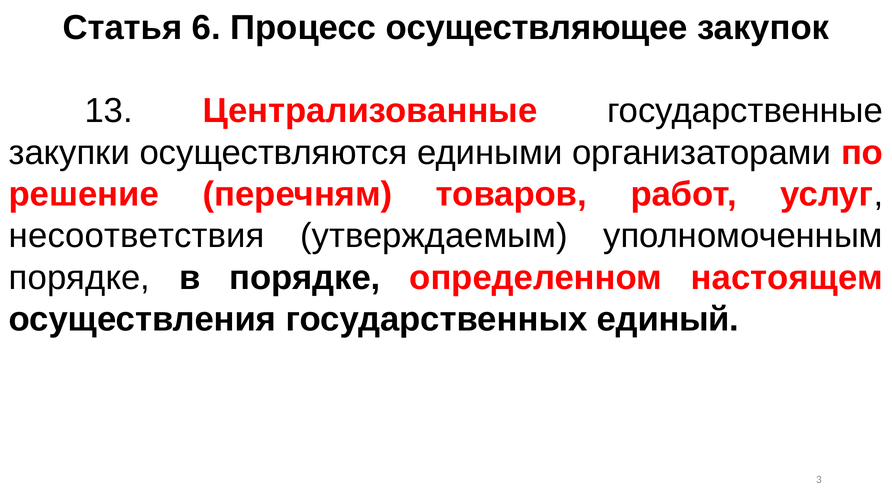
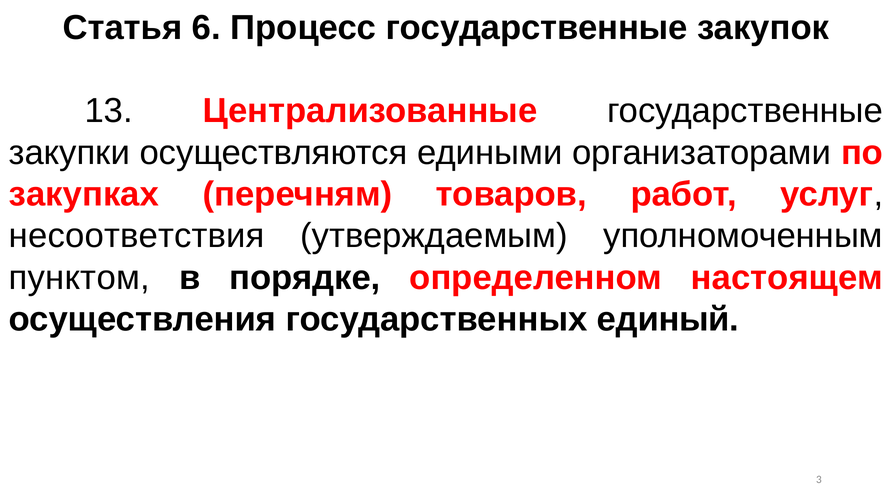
Процесс осуществляющее: осуществляющее -> государственные (537, 28)
решение: решение -> закупках (84, 194)
порядке: порядке -> пунктом (79, 278)
